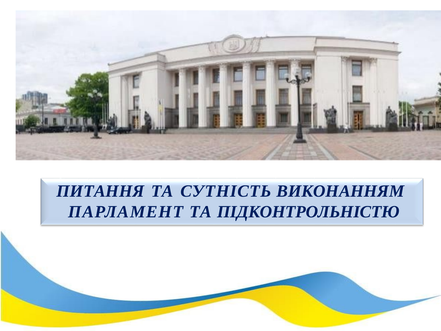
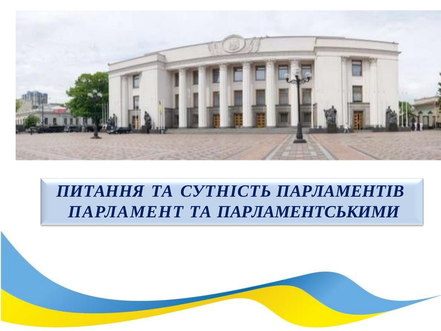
ВИКОНАННЯМ: ВИКОНАННЯМ -> ПАРЛАМЕНТІВ (340, 191)
ПІДКОНТРОЛЬНІСТЮ: ПІДКОНТРОЛЬНІСТЮ -> ПАРЛАМЕНТСЬКИМИ (308, 212)
